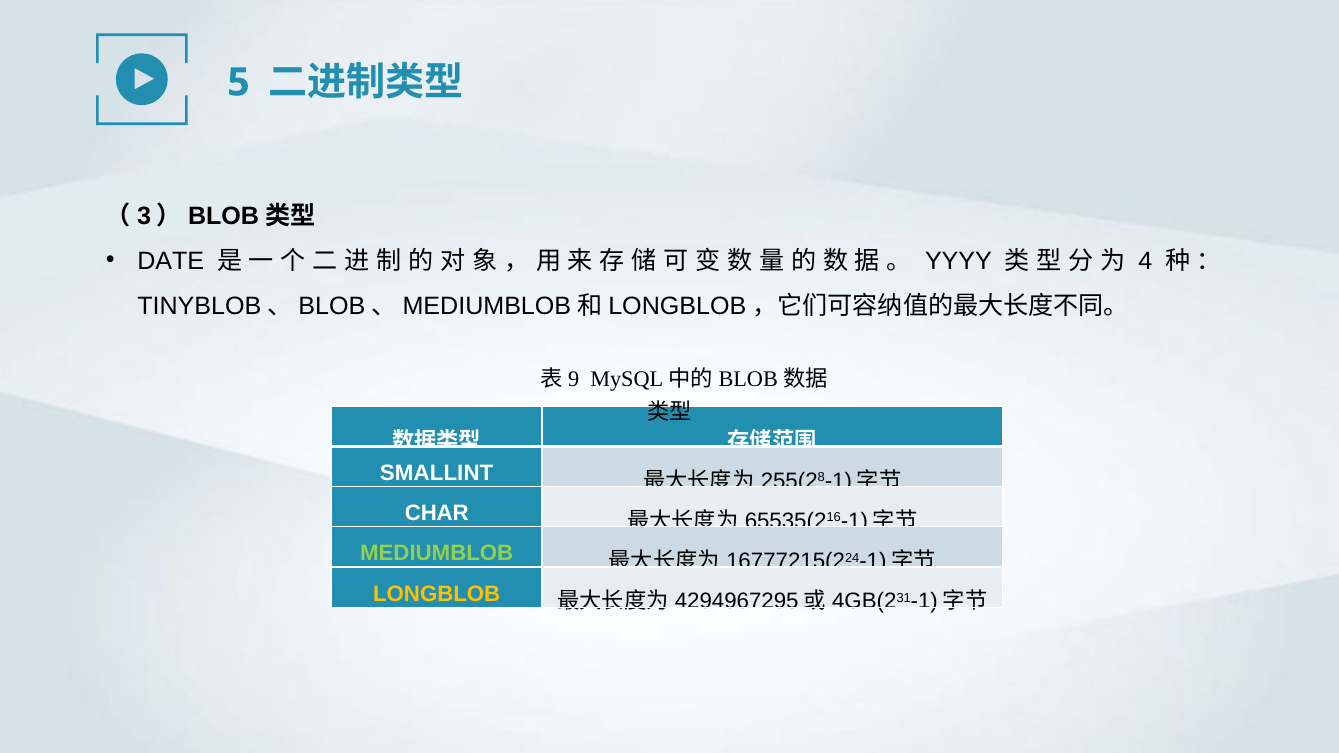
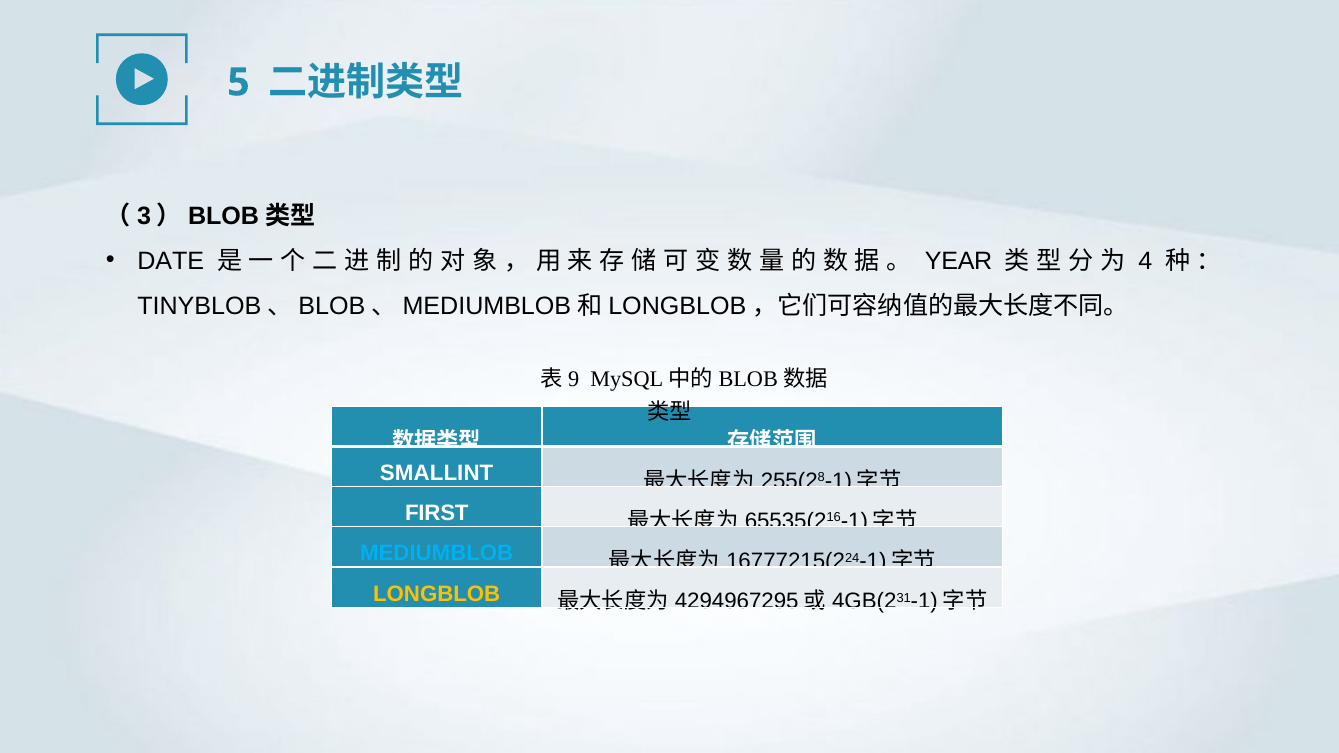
YYYY: YYYY -> YEAR (959, 261)
CHAR: CHAR -> FIRST (437, 513)
MEDIUMBLOB colour: light green -> light blue (437, 554)
